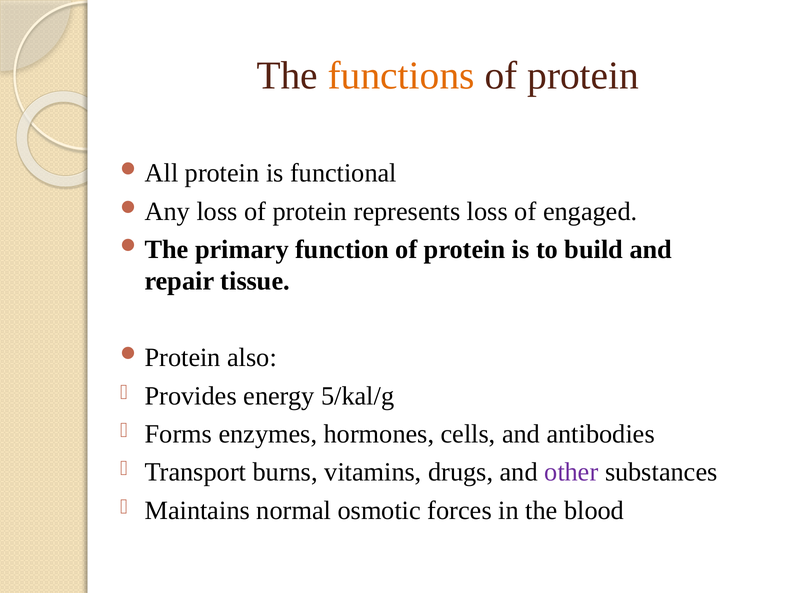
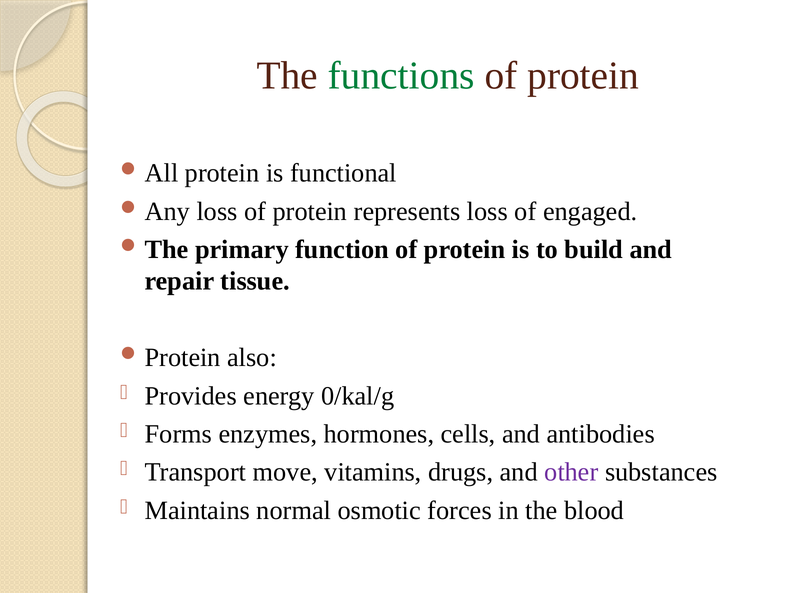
functions colour: orange -> green (401, 76)
5/kal/g: 5/kal/g -> 0/kal/g (358, 396)
burns: burns -> move (285, 472)
